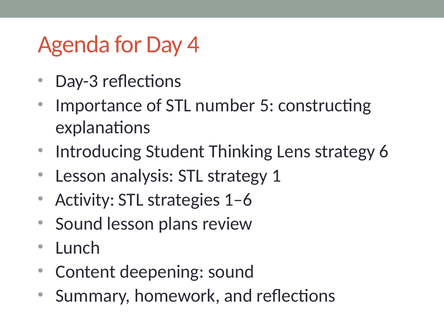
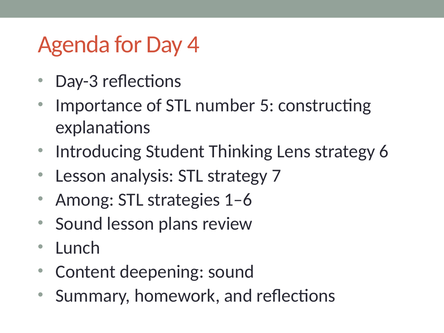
1: 1 -> 7 (276, 176)
Activity: Activity -> Among (85, 200)
